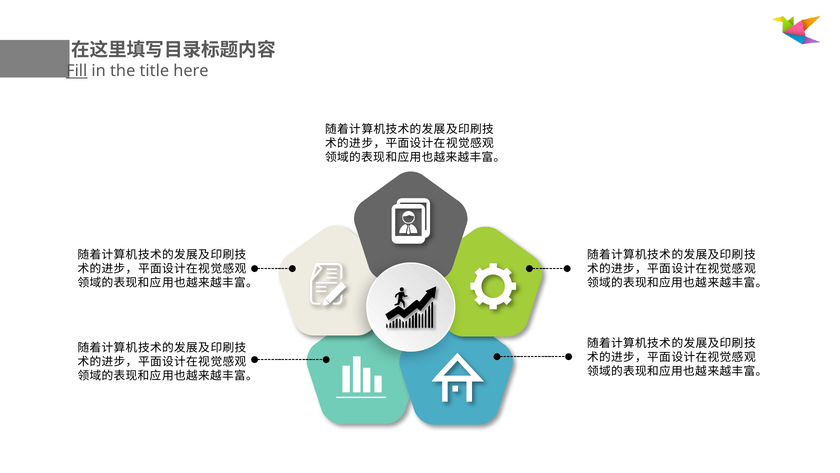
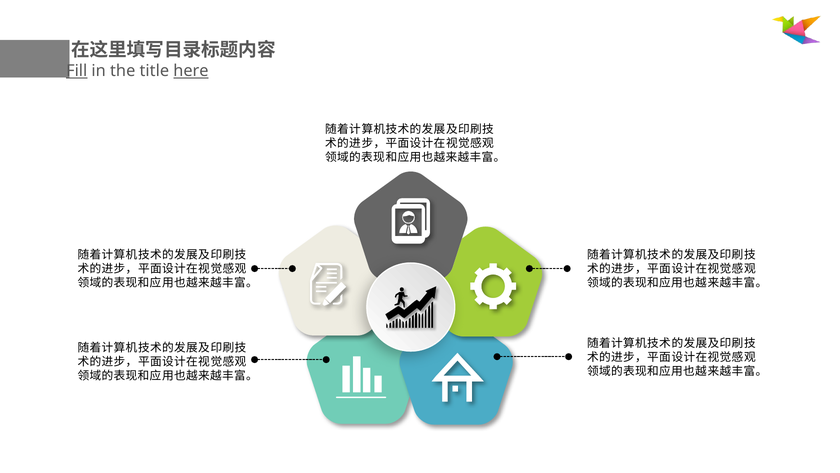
here underline: none -> present (191, 71)
